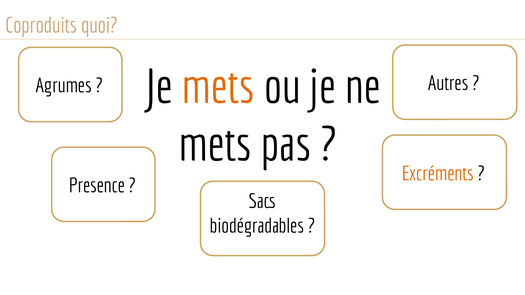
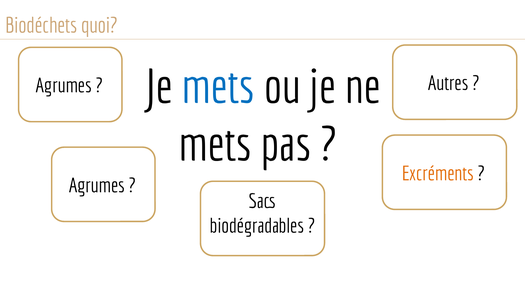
Coproduits: Coproduits -> Biodéchets (41, 26)
mets colour: orange -> blue (218, 87)
Presence: Presence -> Agrumes (97, 186)
